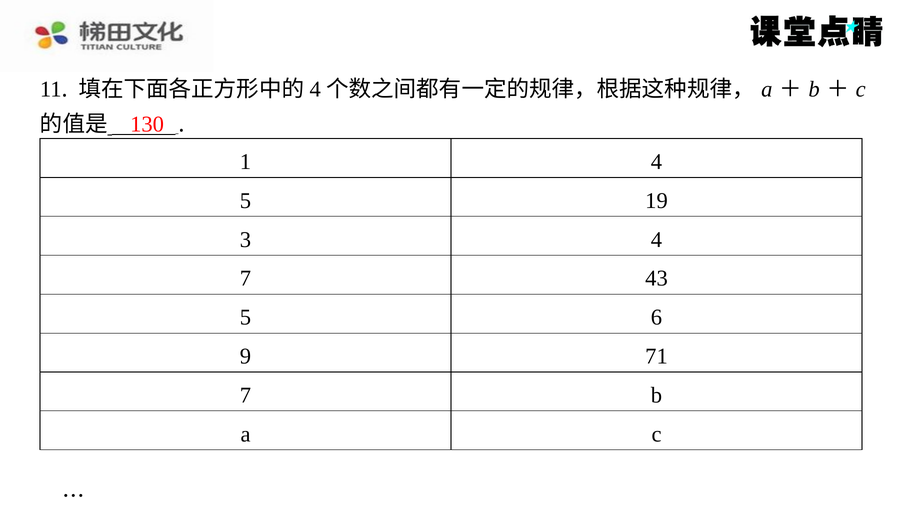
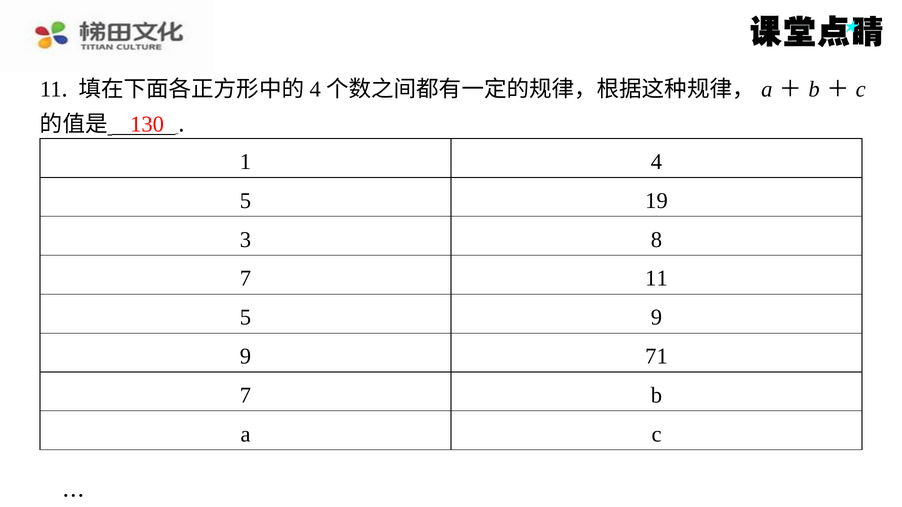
3 4: 4 -> 8 (657, 240)
7 43: 43 -> 11 (657, 279)
5 6: 6 -> 9 (657, 318)
